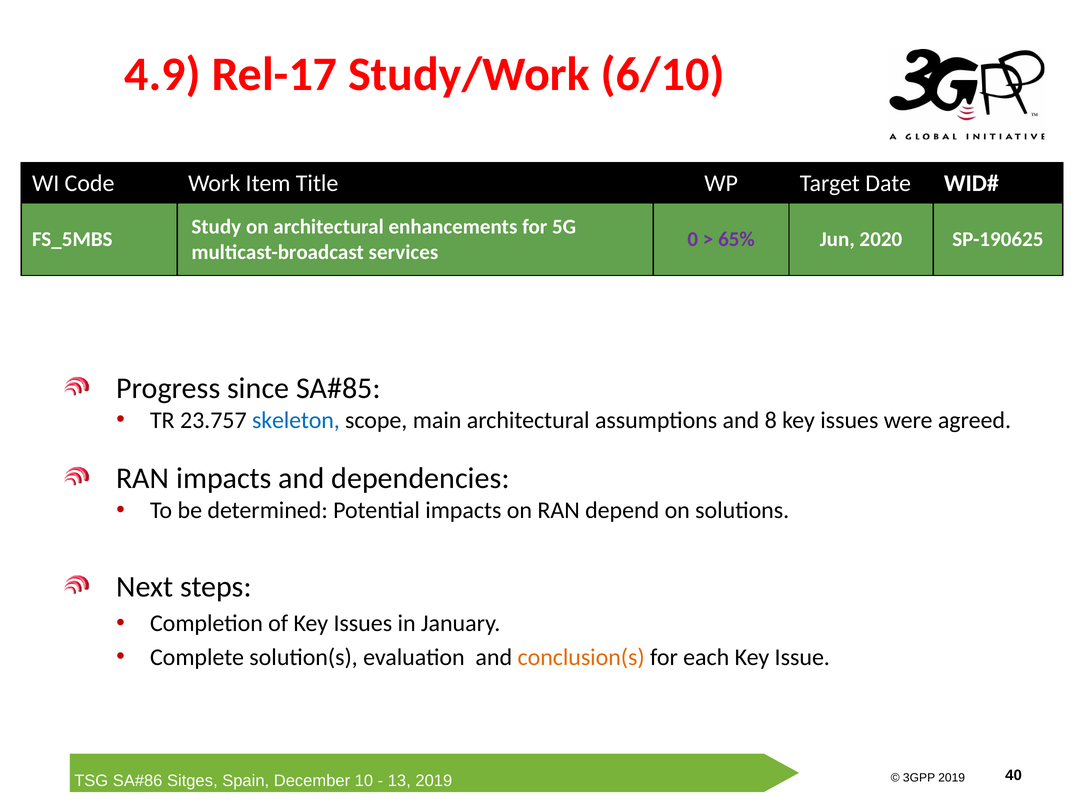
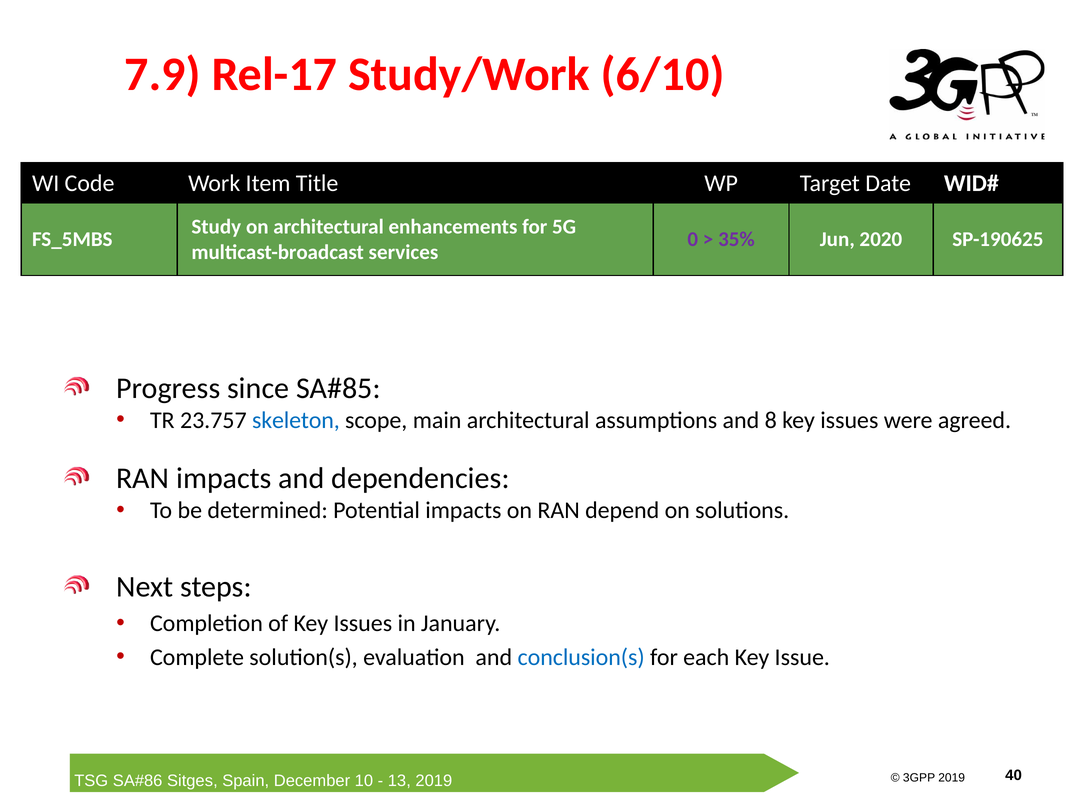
4.9: 4.9 -> 7.9 (162, 74)
65%: 65% -> 35% (736, 239)
conclusion(s colour: orange -> blue (581, 657)
